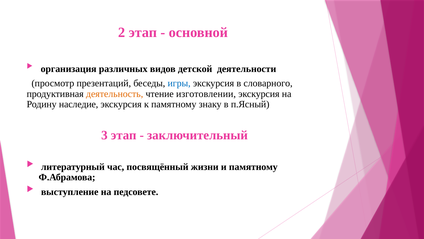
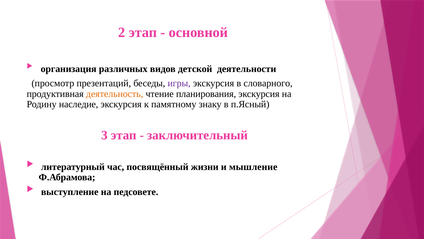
игры colour: blue -> purple (179, 83)
изготовлении: изготовлении -> планирования (206, 94)
и памятному: памятному -> мышление (253, 166)
